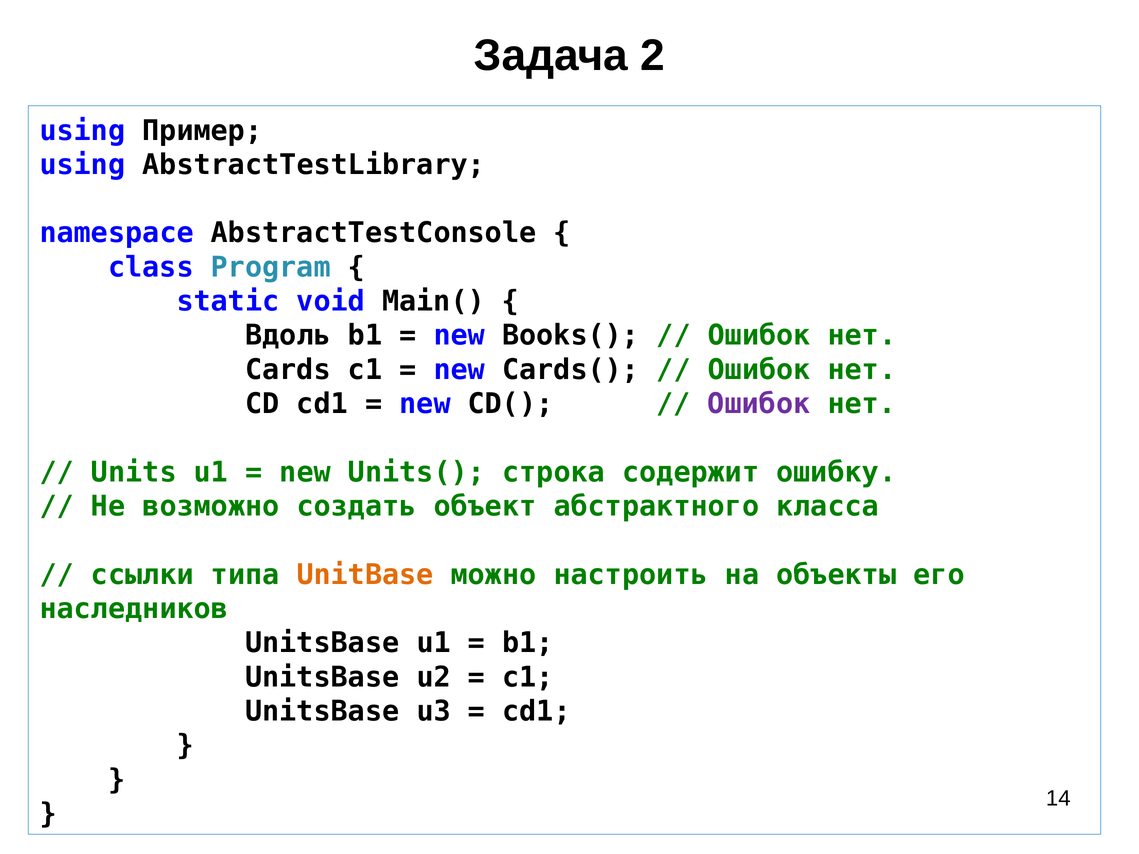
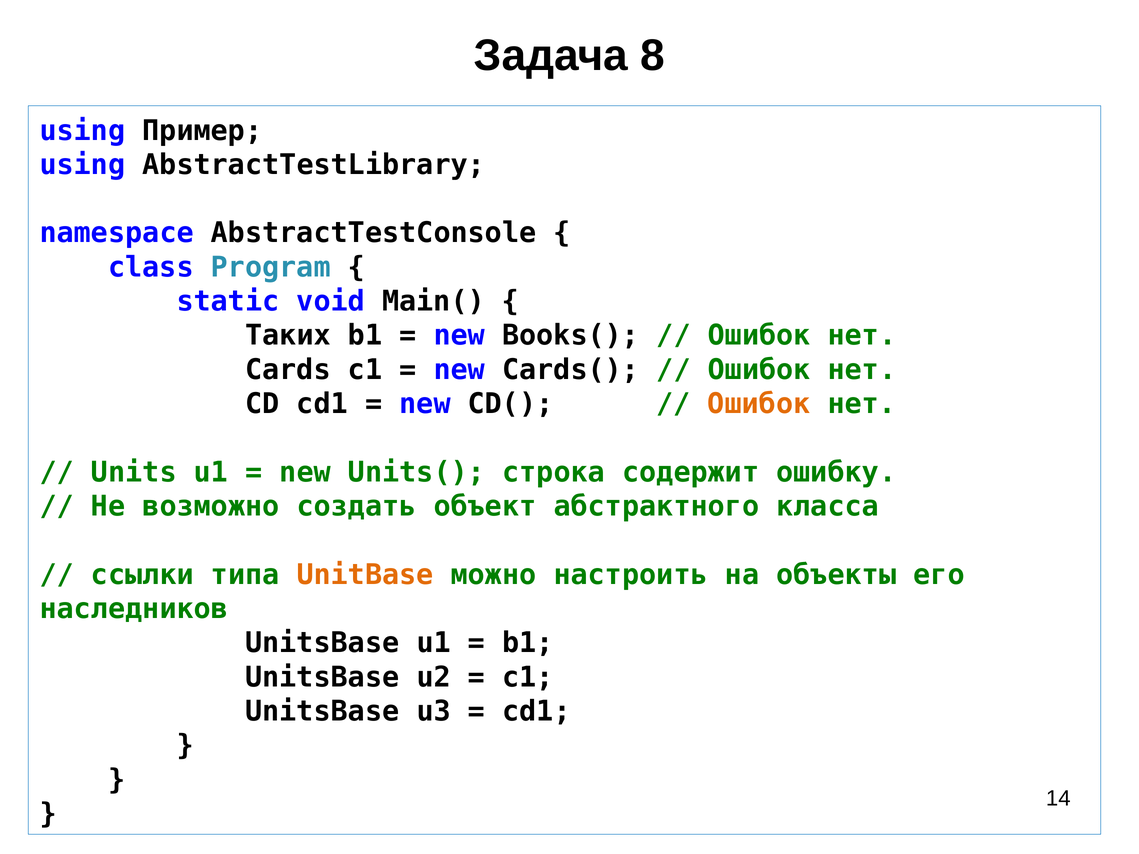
2: 2 -> 8 (652, 56)
Вдоль: Вдоль -> Таких (288, 336)
Ошибок colour: purple -> orange (759, 404)
